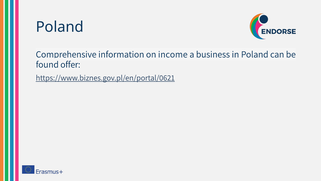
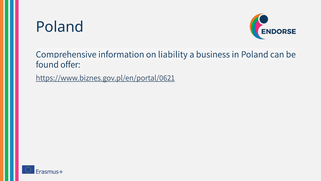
income: income -> liability (173, 54)
